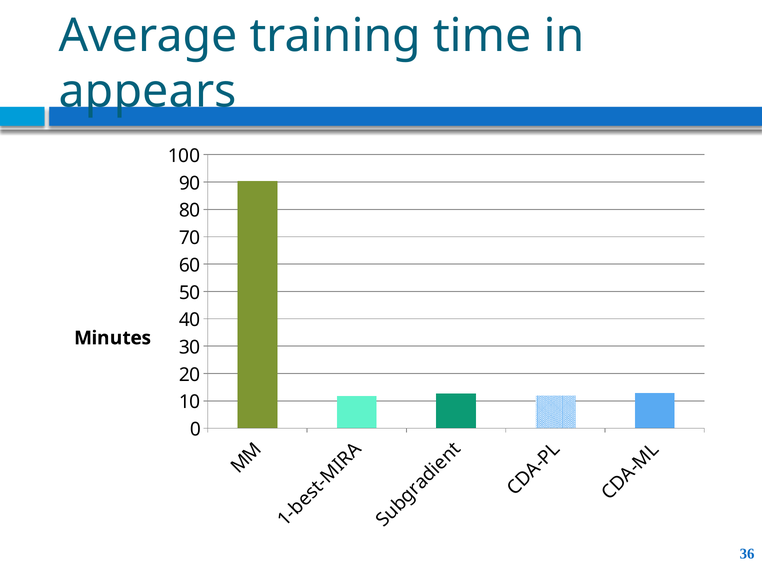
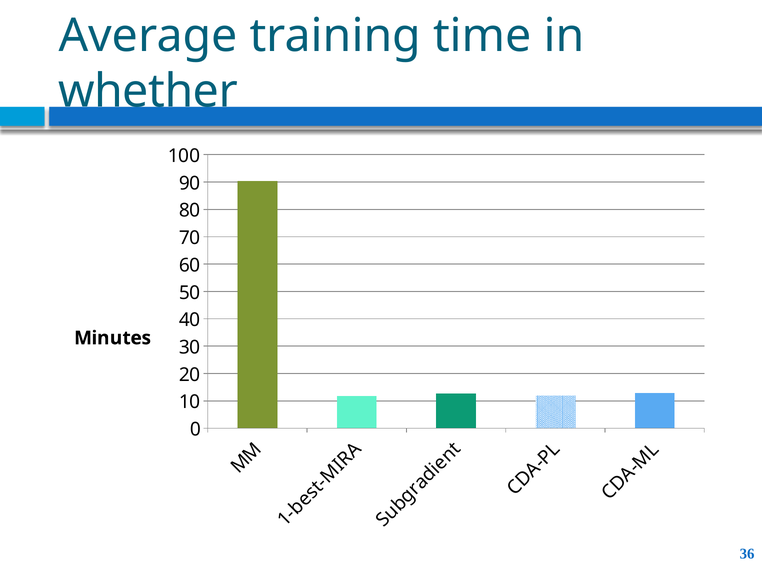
appears: appears -> whether (148, 91)
